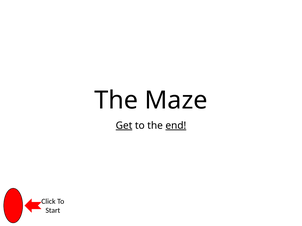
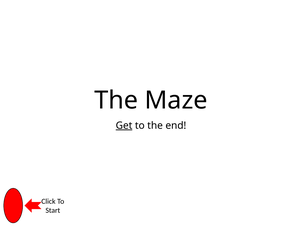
end underline: present -> none (176, 126)
